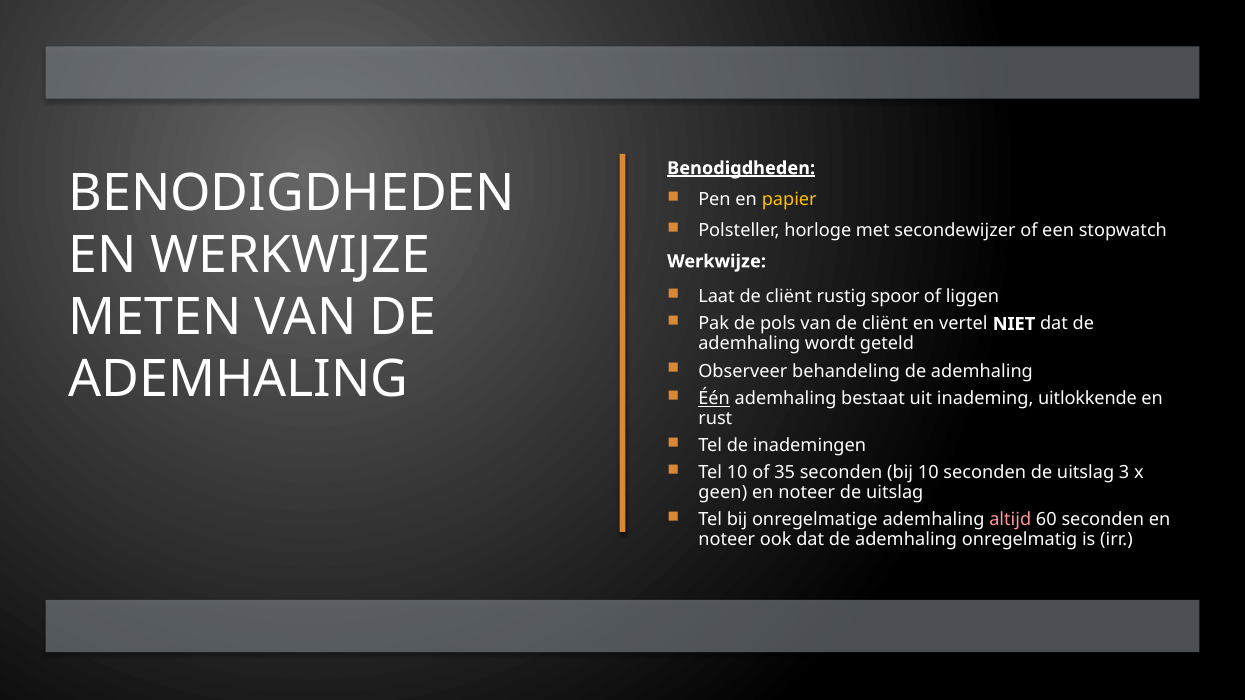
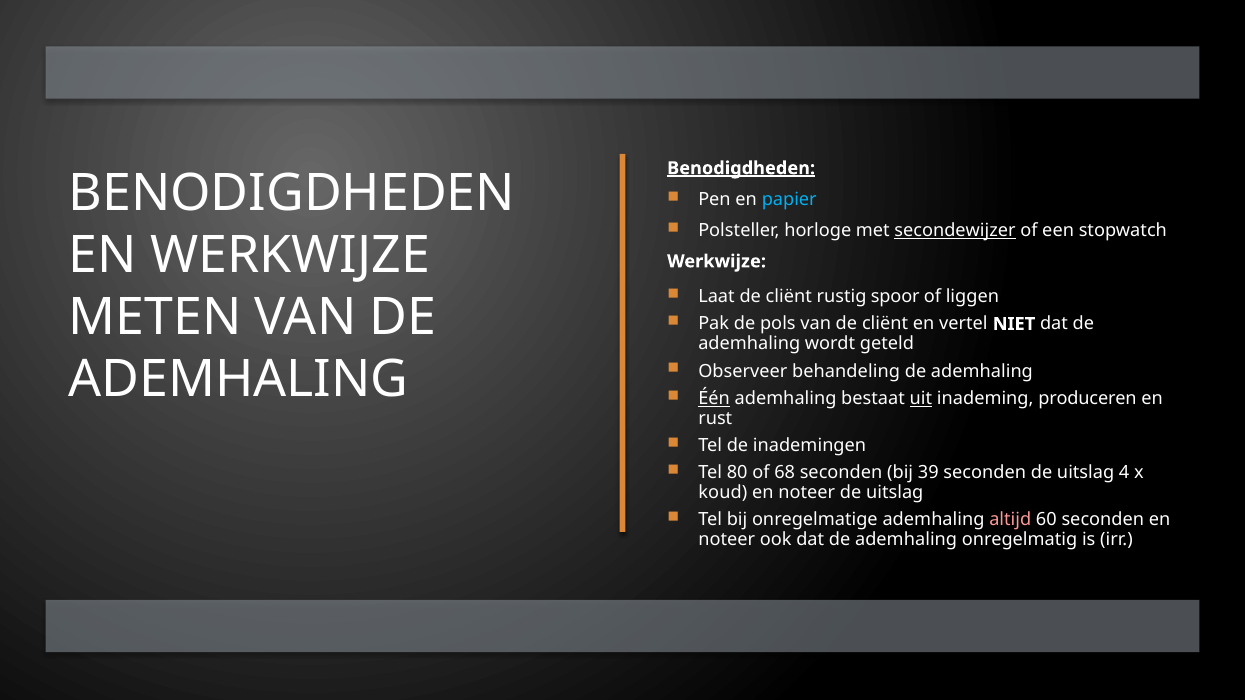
papier colour: yellow -> light blue (789, 199)
secondewijzer underline: none -> present (955, 230)
uit underline: none -> present (921, 399)
uitlokkende: uitlokkende -> produceren (1087, 399)
Tel 10: 10 -> 80 (737, 473)
35: 35 -> 68 (785, 473)
bij 10: 10 -> 39 (928, 473)
3: 3 -> 4 (1124, 473)
geen: geen -> koud (723, 493)
